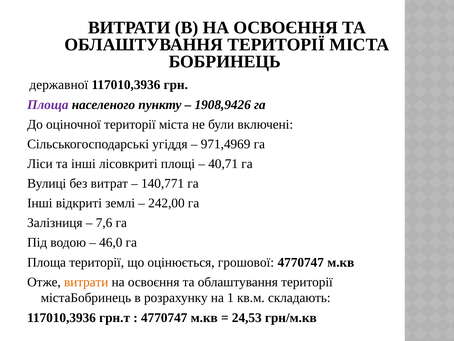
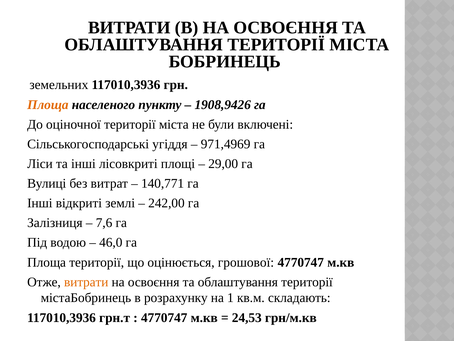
державної: державної -> земельних (59, 85)
Площа colour: purple -> orange (48, 104)
40,71: 40,71 -> 29,00 (223, 164)
